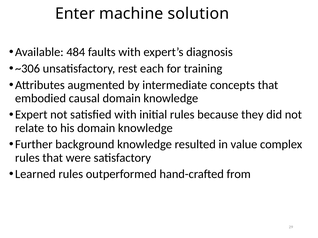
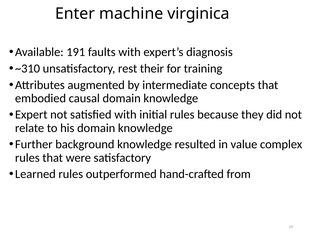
solution: solution -> virginica (198, 14)
484: 484 -> 191 (76, 52)
~306: ~306 -> ~310 (28, 69)
each: each -> their (152, 69)
